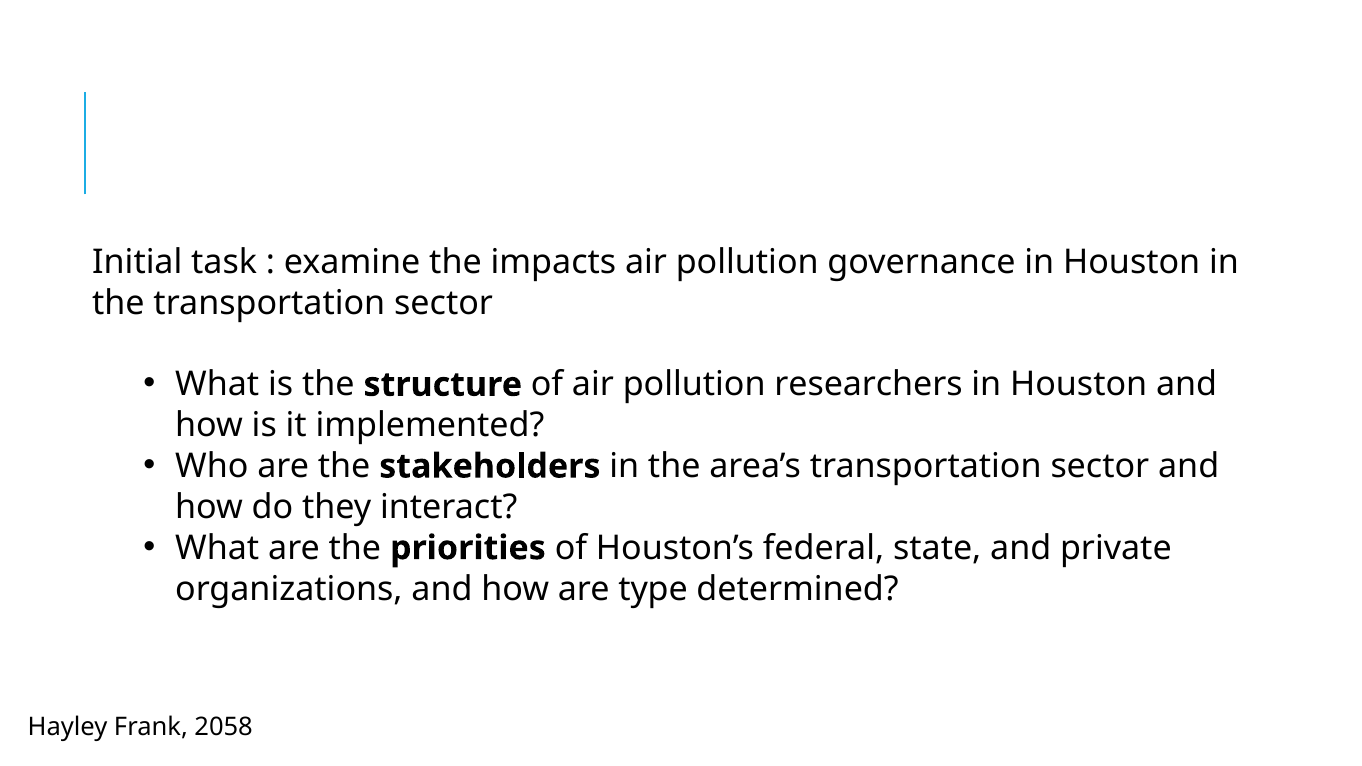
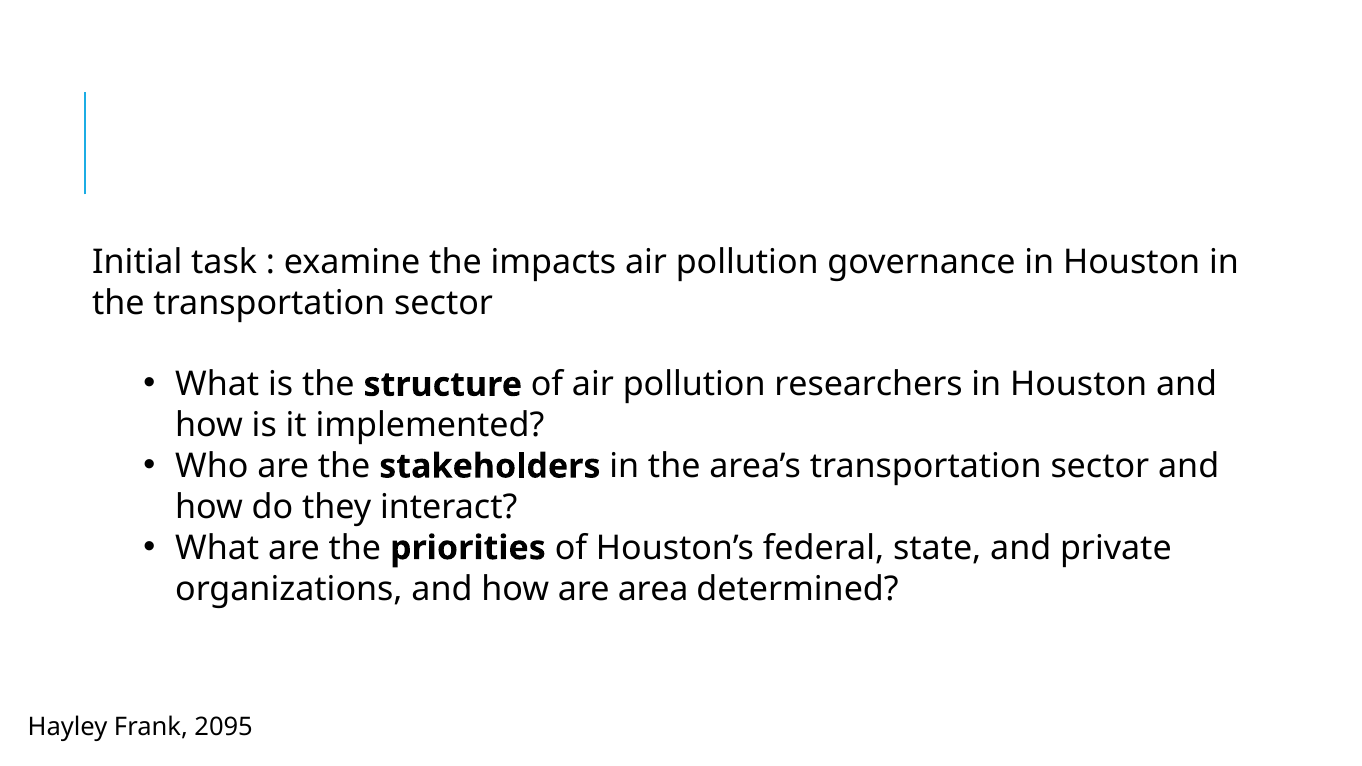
type: type -> area (653, 589)
2058: 2058 -> 2095 (224, 727)
